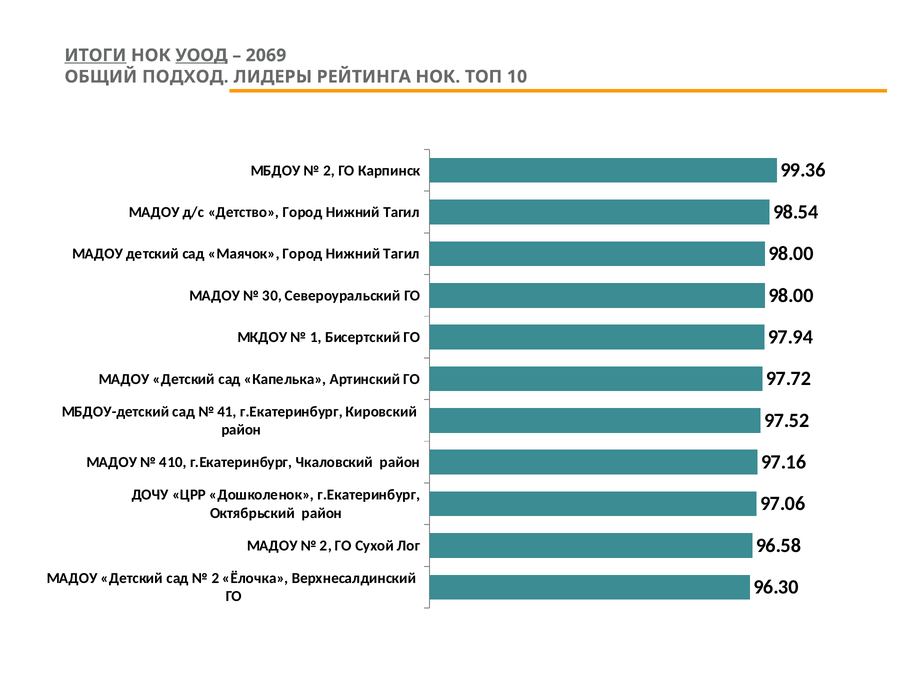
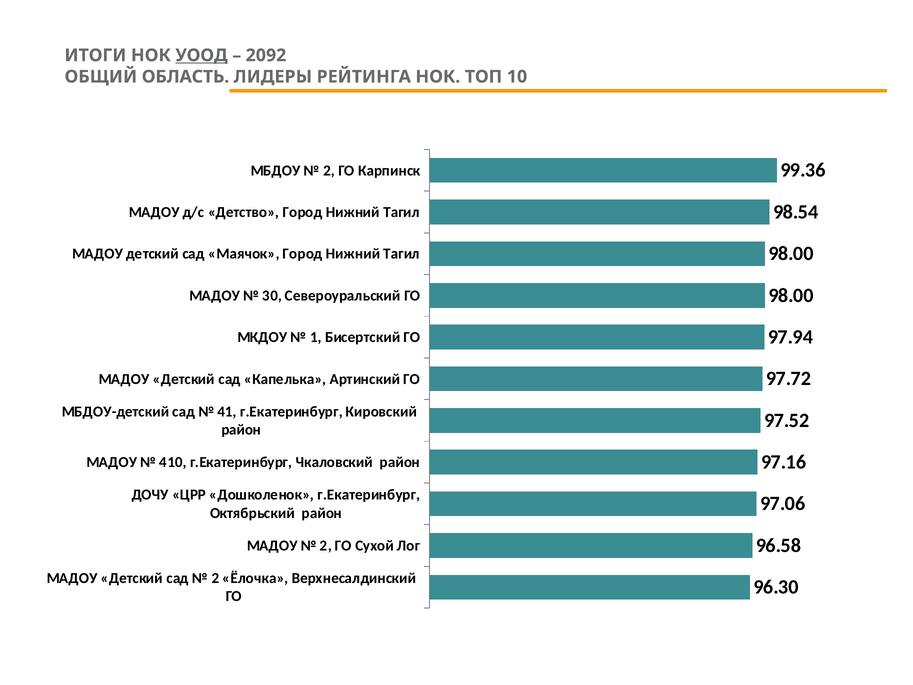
ИТОГИ underline: present -> none (95, 55)
2069: 2069 -> 2092 (266, 55)
ПОДХОД: ПОДХОД -> ОБЛАСТЬ (185, 77)
